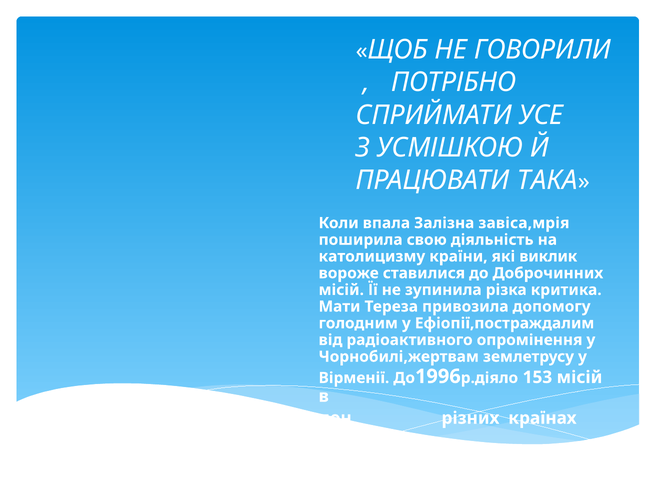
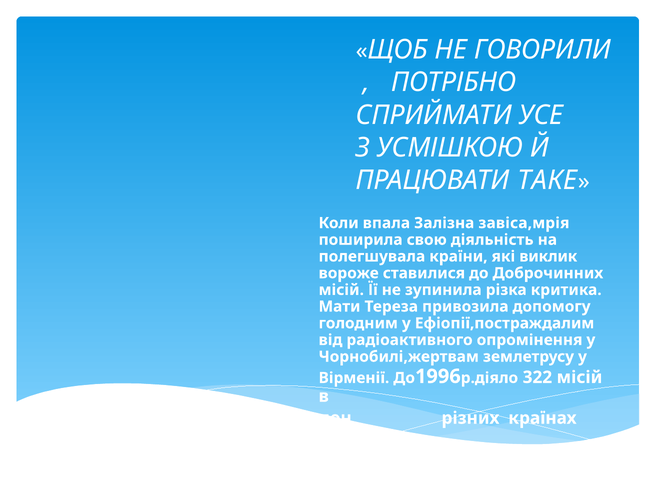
ТАКА: ТАКА -> ТАКЕ (547, 181)
католицизму: католицизму -> полегшувала (372, 257)
153: 153 -> 322 (537, 377)
